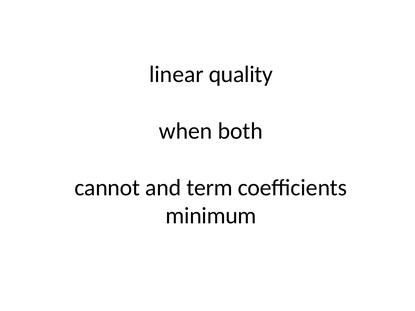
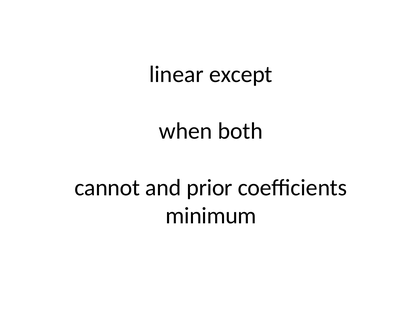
quality: quality -> except (241, 74)
term: term -> prior (210, 188)
